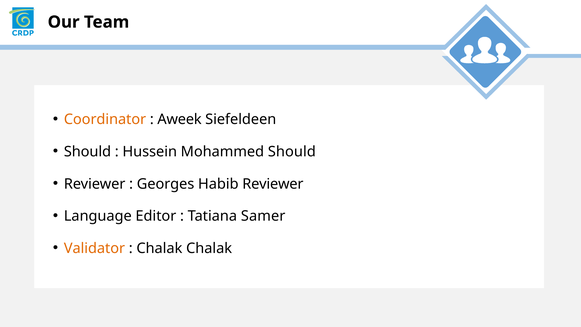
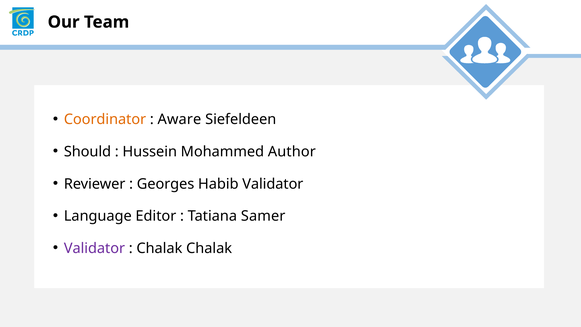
Aweek: Aweek -> Aware (179, 119)
Mohammed Should: Should -> Author (292, 152)
Habib Reviewer: Reviewer -> Validator (273, 184)
Validator colour: orange -> purple (94, 248)
